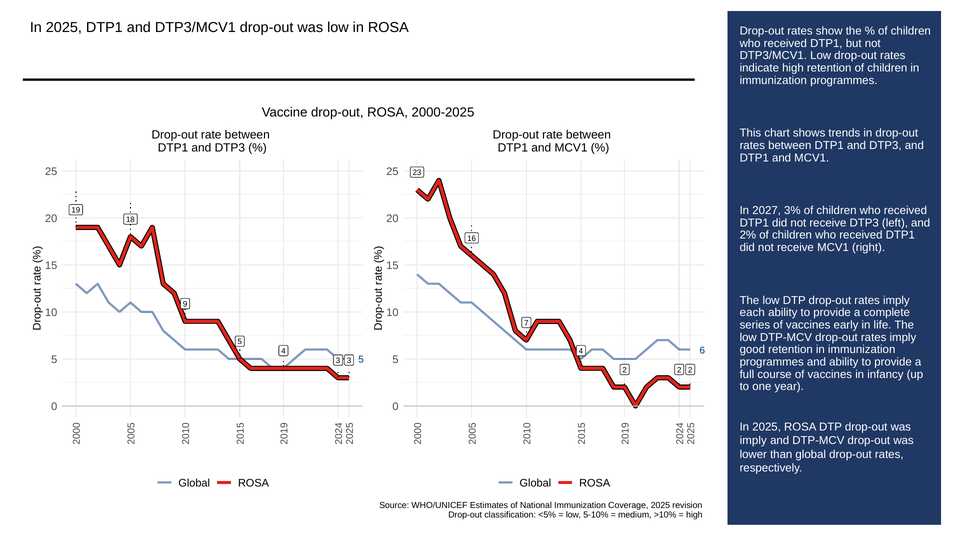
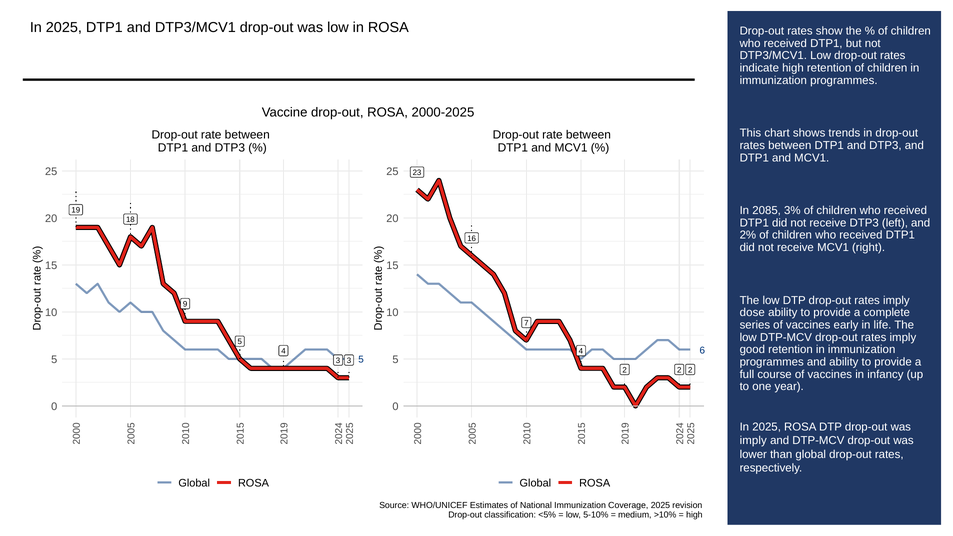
2027: 2027 -> 2085 (767, 211)
each: each -> dose (752, 313)
